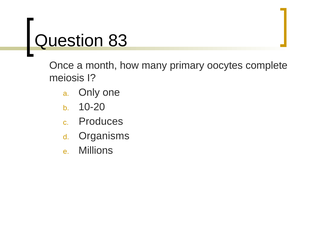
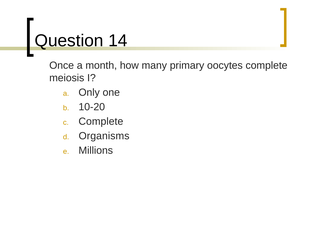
83: 83 -> 14 (118, 40)
Produces: Produces -> Complete (101, 121)
